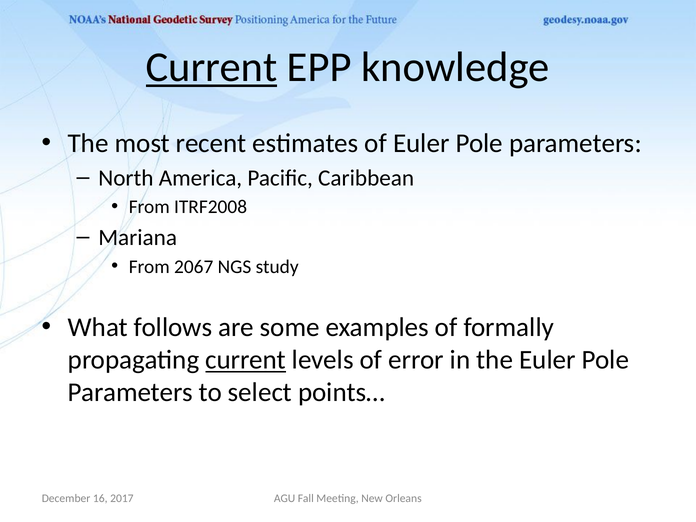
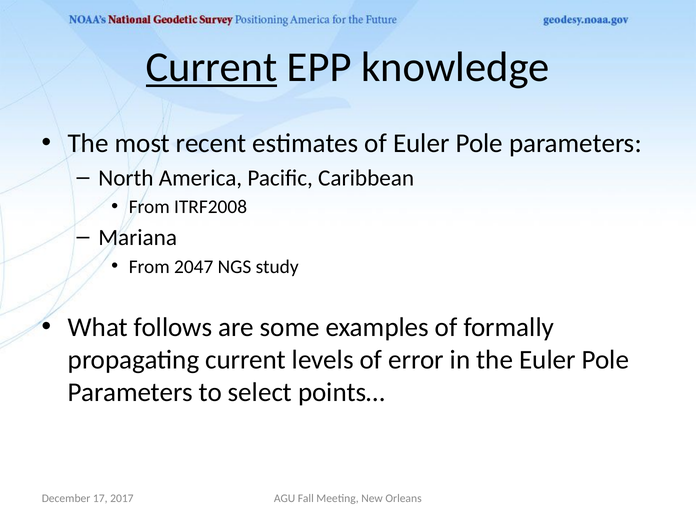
2067: 2067 -> 2047 (194, 267)
current underline: present -> none (246, 360)
16: 16 -> 17 (100, 499)
